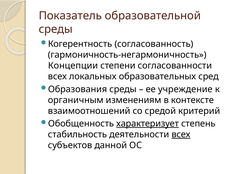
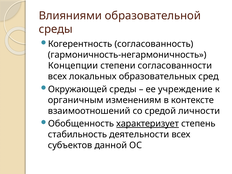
Показатель: Показатель -> Влияниями (70, 16)
Образования: Образования -> Окружающей (78, 89)
критерий: критерий -> личности (199, 111)
всех underline: present -> none (181, 134)
